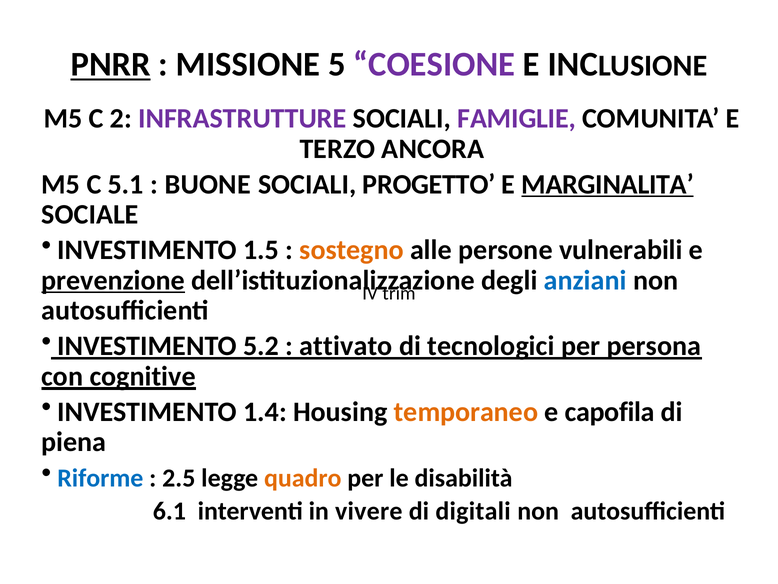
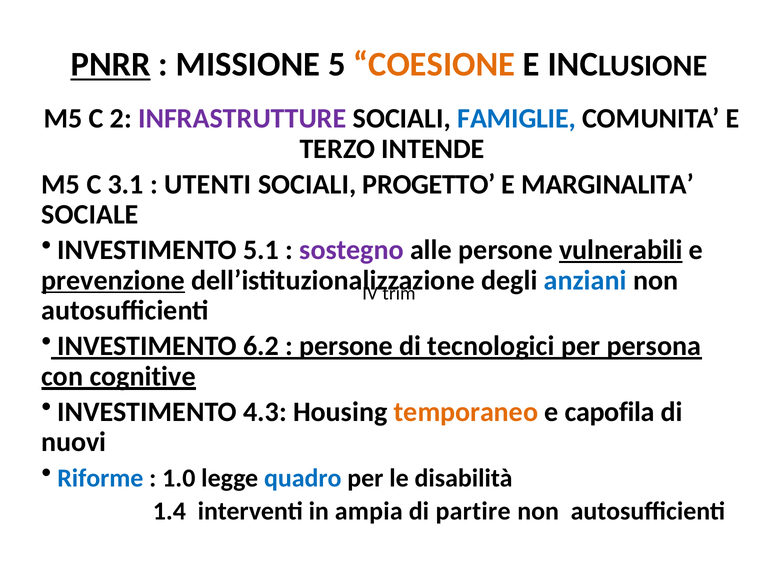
COESIONE colour: purple -> orange (434, 64)
FAMIGLIE colour: purple -> blue (517, 118)
ANCORA: ANCORA -> INTENDE (433, 149)
5.1: 5.1 -> 3.1 (126, 184)
BUONE: BUONE -> UTENTI (208, 184)
MARGINALITA underline: present -> none (608, 184)
1.5: 1.5 -> 5.1 (261, 250)
sostegno colour: orange -> purple (352, 250)
vulnerabili underline: none -> present (621, 250)
5.2: 5.2 -> 6.2 (261, 346)
attivato: attivato -> persone (346, 346)
1.4: 1.4 -> 4.3 (265, 411)
piena: piena -> nuovi (74, 442)
2.5: 2.5 -> 1.0 (179, 478)
quadro colour: orange -> blue (303, 478)
6.1: 6.1 -> 1.4 (169, 511)
vivere: vivere -> ampia (369, 511)
digitali: digitali -> partire (473, 511)
